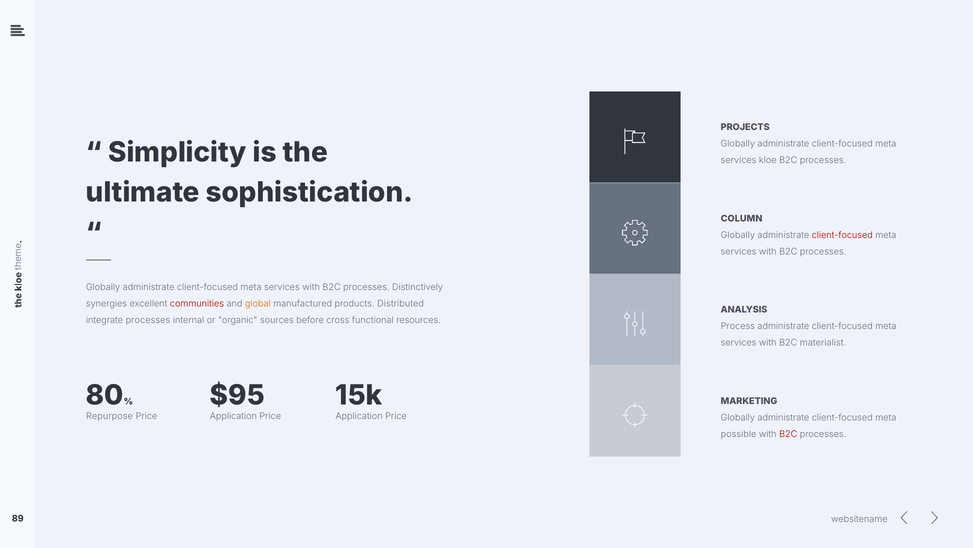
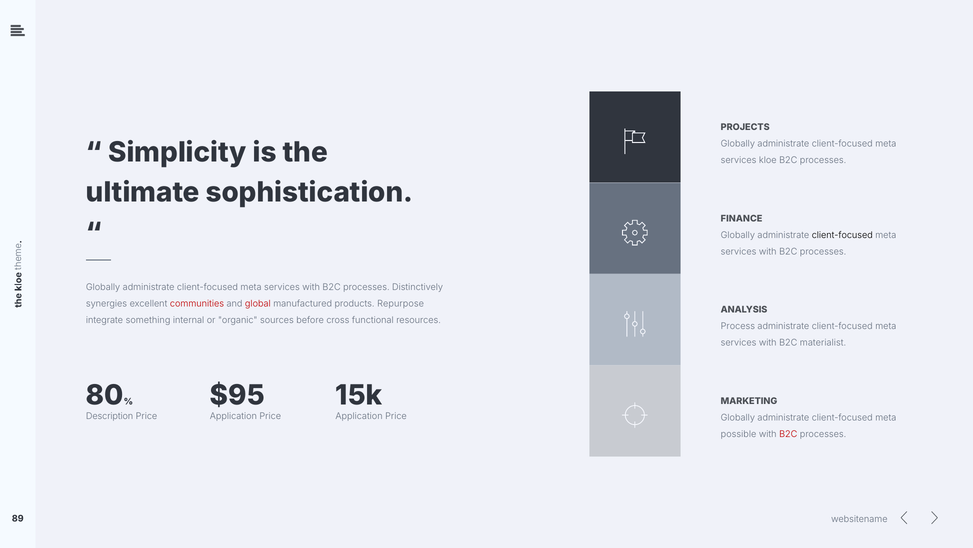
COLUMN: COLUMN -> FINANCE (742, 218)
client-focused colour: red -> black (842, 235)
global colour: orange -> red (258, 303)
Distributed: Distributed -> Repurpose (401, 303)
integrate processes: processes -> something (148, 320)
Repurpose: Repurpose -> Description (110, 416)
